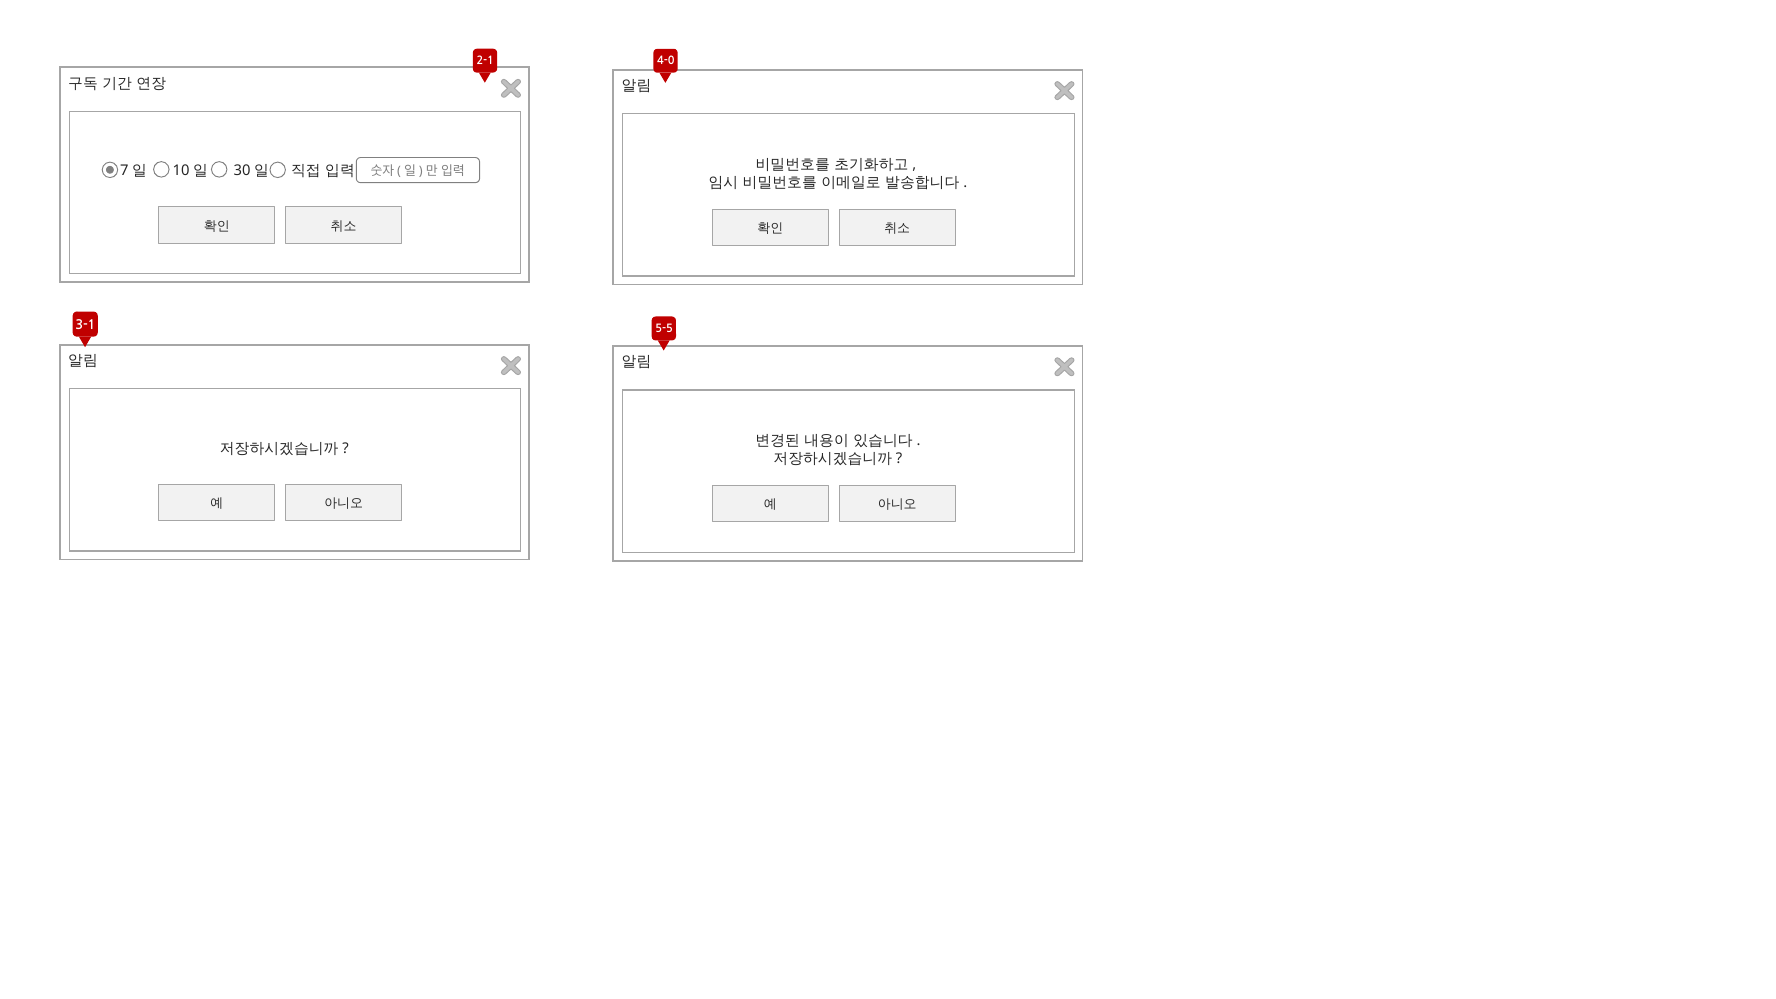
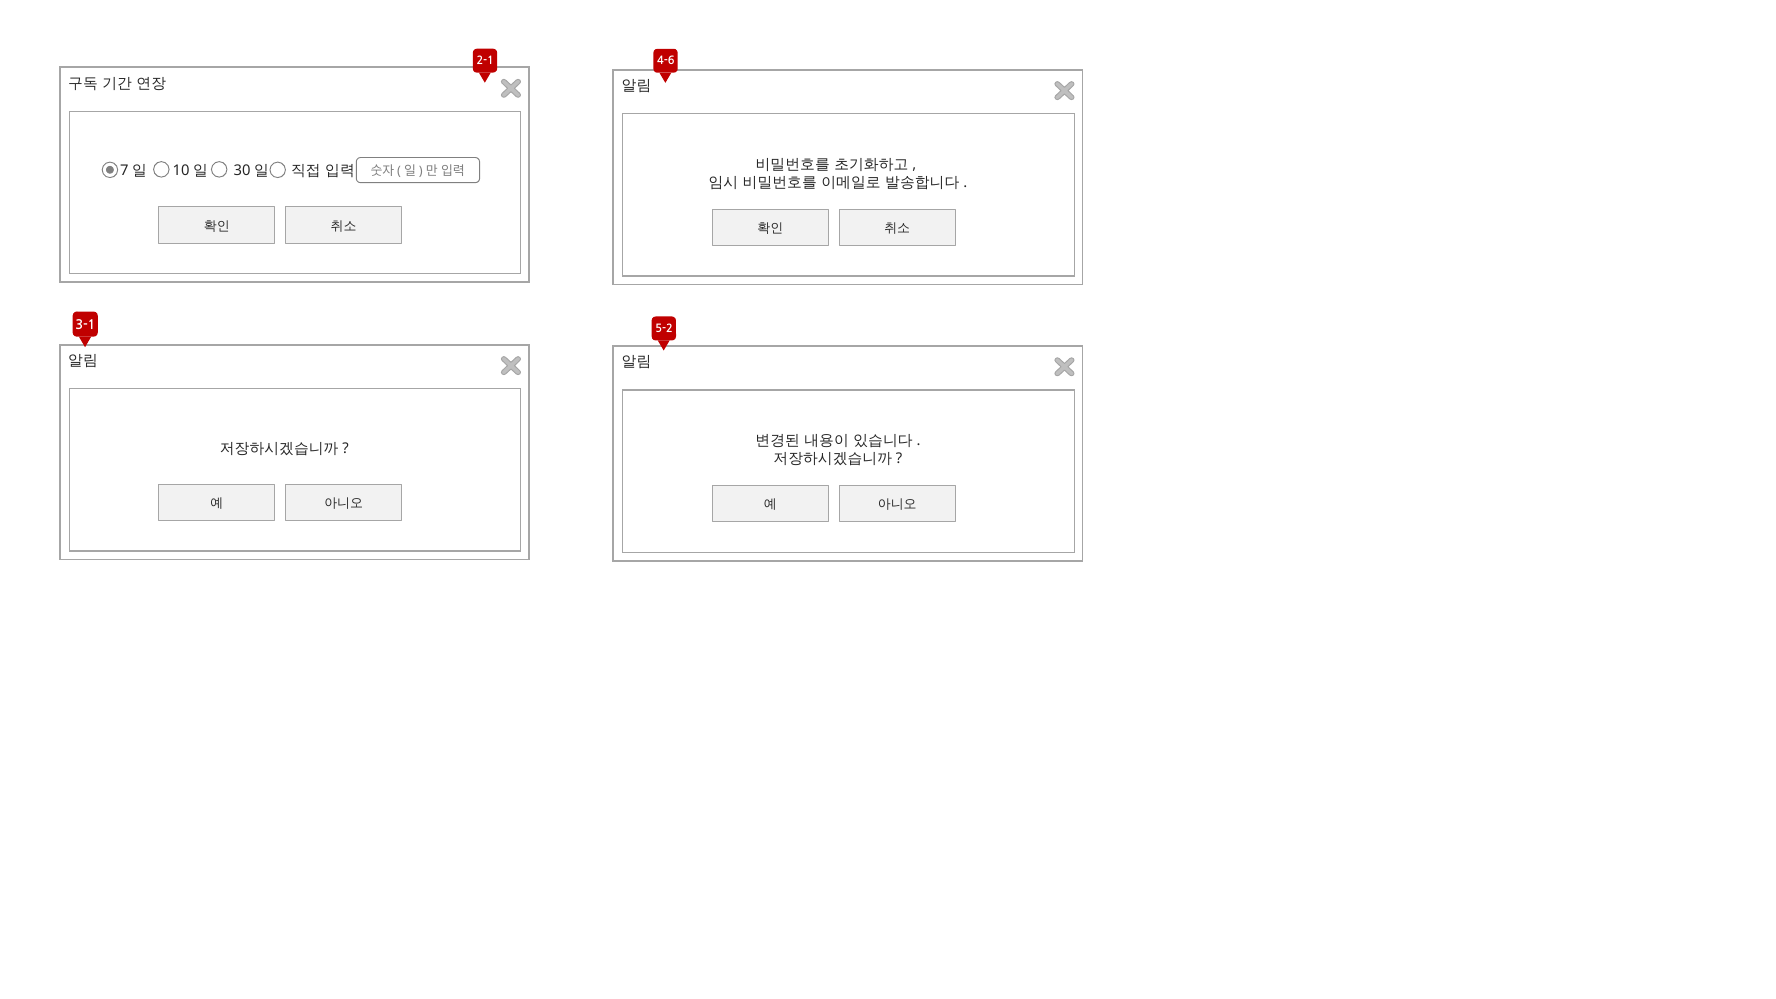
4-0: 4-0 -> 4-6 (666, 61)
5-5: 5-5 -> 5-2 (664, 329)
